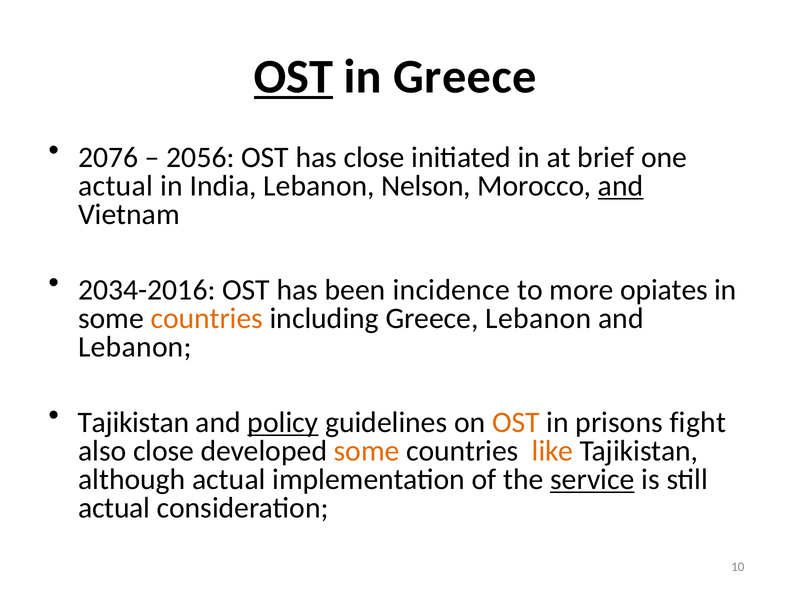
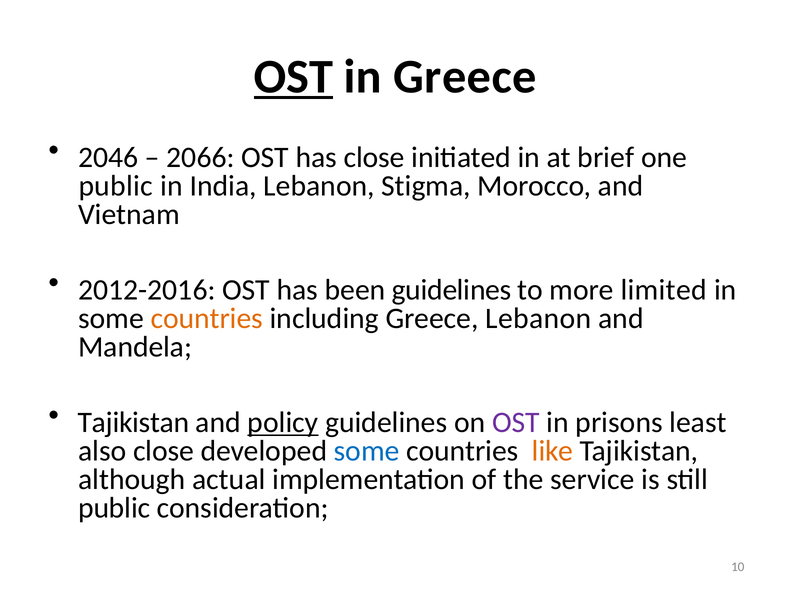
2076: 2076 -> 2046 (108, 158)
2056: 2056 -> 2066 (201, 158)
actual: actual -> public (116, 186)
Nelson: Nelson -> Stigma (426, 186)
and underline: present -> none (621, 186)
2034-2016: 2034-2016 -> 2012-2016 (147, 290)
been incidence: incidence -> guidelines (452, 290)
opiates: opiates -> limited (664, 290)
Lebanon: Lebanon -> Mandela (135, 347)
OST colour: orange -> purple (516, 422)
fight: fight -> least (698, 422)
some colour: orange -> blue (367, 451)
service underline: present -> none (592, 480)
actual: actual -> public (114, 508)
